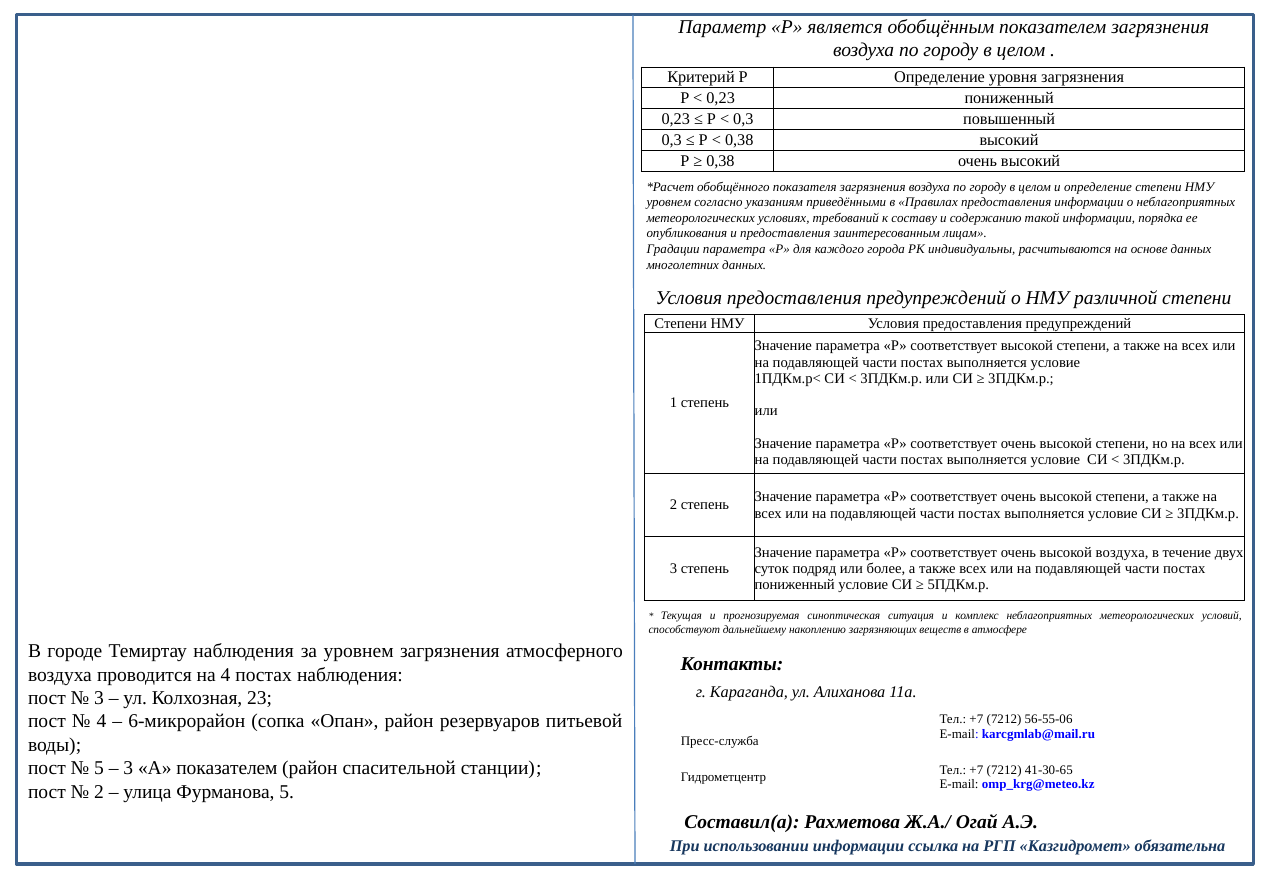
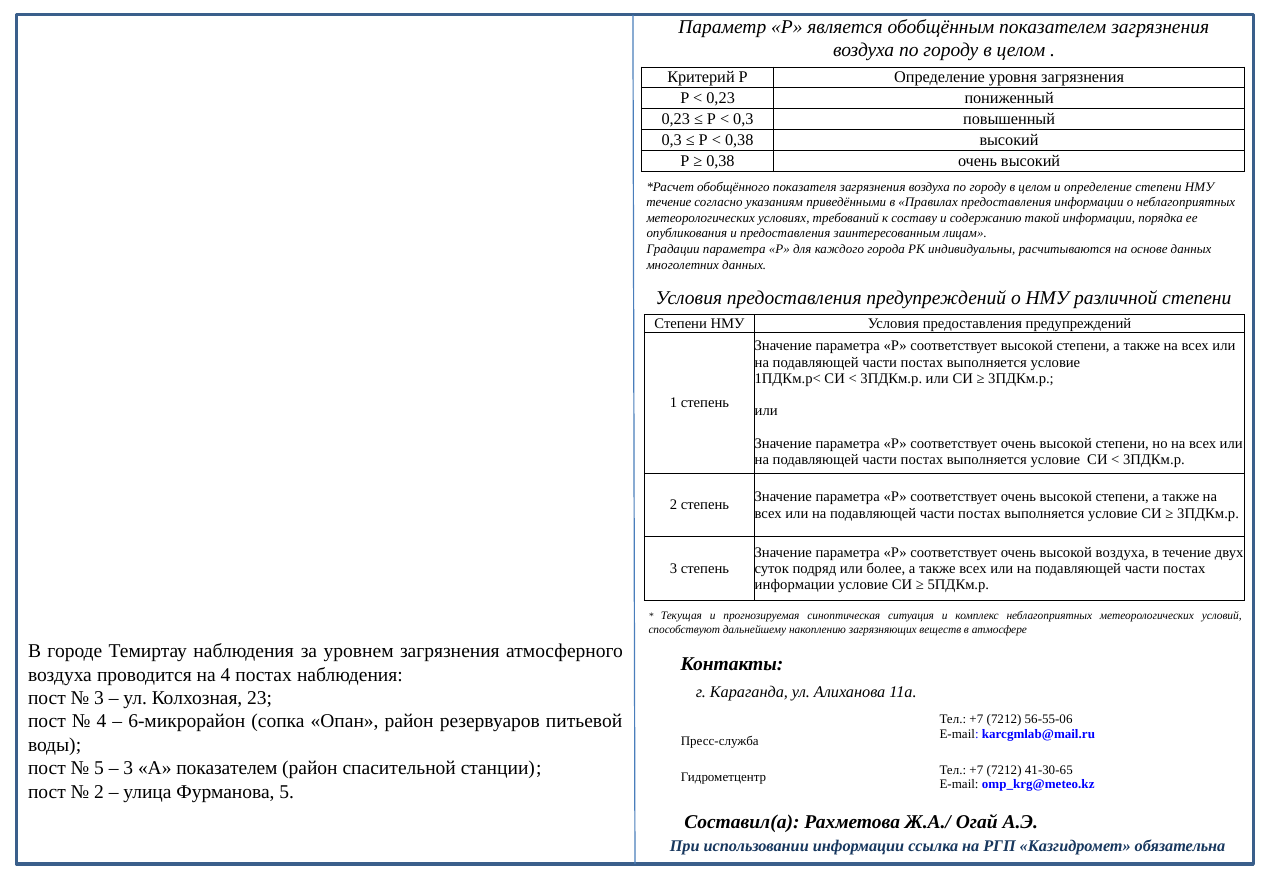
уровнем: уровнем -> течение (669, 203)
пониженный: пониженный -> информации (795, 585)
